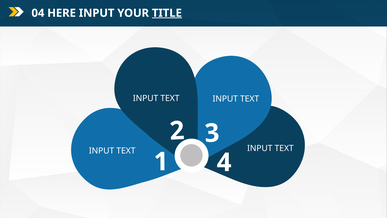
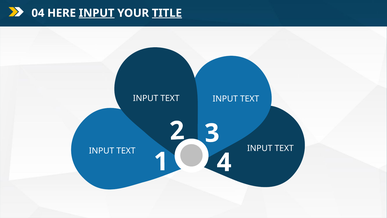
INPUT underline: none -> present (97, 13)
